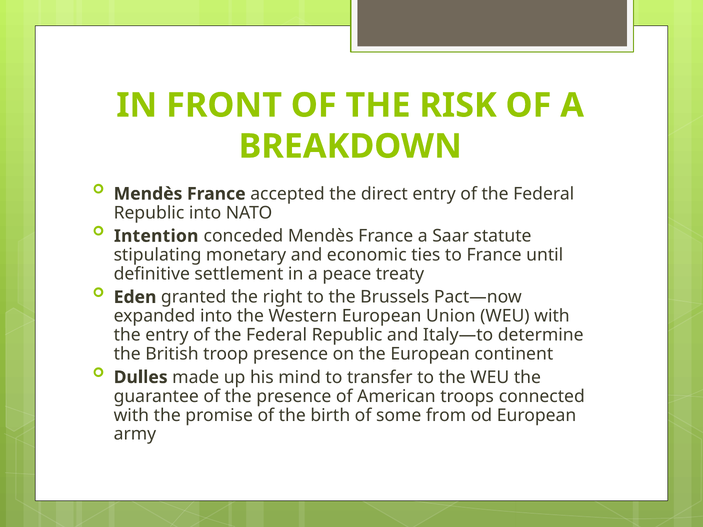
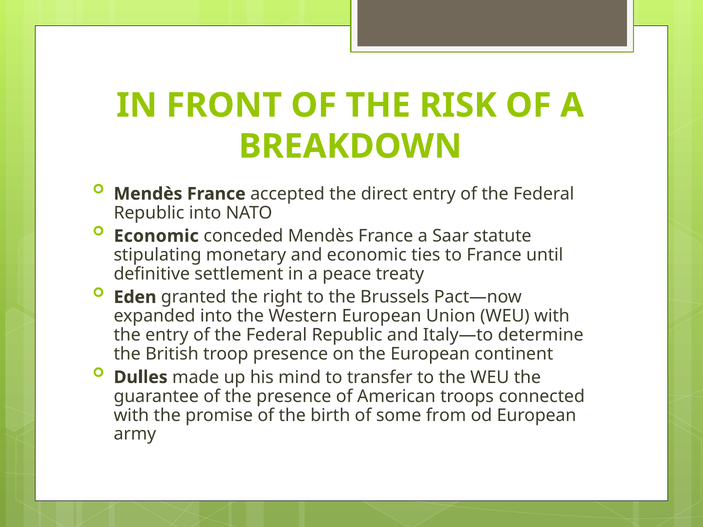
Intention: Intention -> Economic (156, 236)
